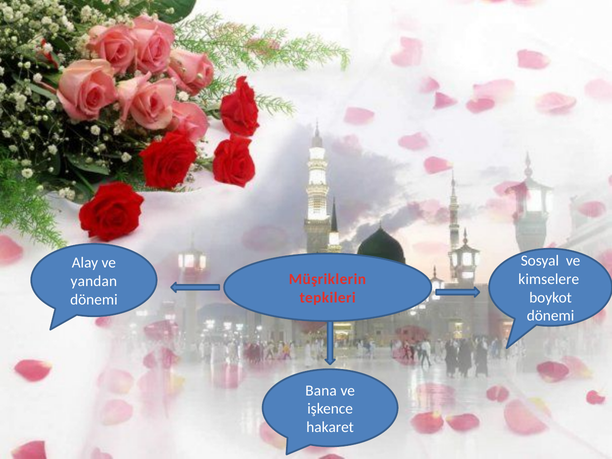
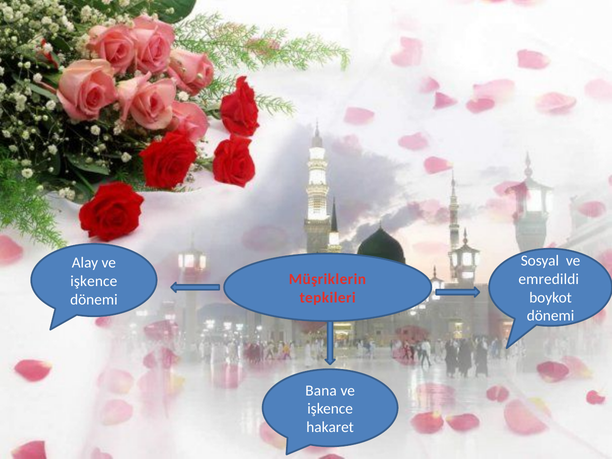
kimselere: kimselere -> emredildi (549, 279)
yandan: yandan -> işkence (94, 281)
